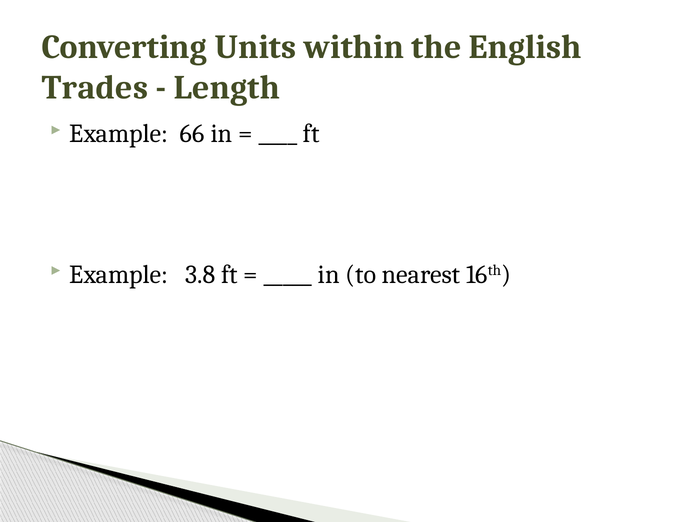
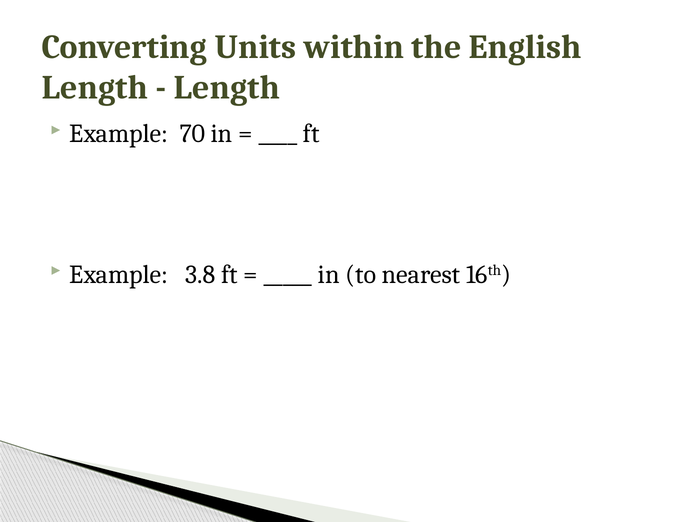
Trades: Trades -> Length (95, 88)
66: 66 -> 70 (192, 134)
